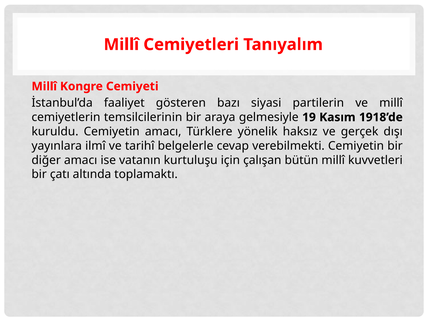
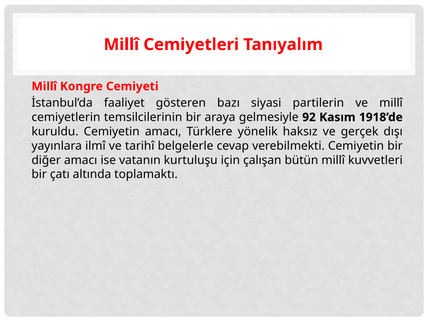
19: 19 -> 92 (309, 117)
